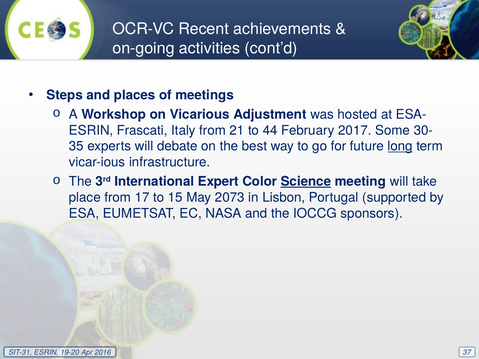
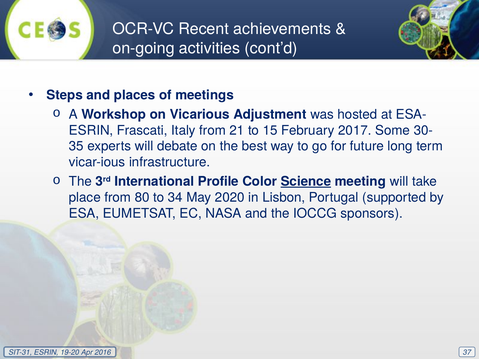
44: 44 -> 15 (270, 130)
long underline: present -> none (400, 146)
Expert: Expert -> Profile (218, 182)
17: 17 -> 80 (142, 198)
15: 15 -> 34 (175, 198)
2073: 2073 -> 2020 (230, 198)
